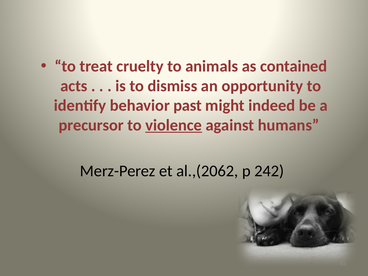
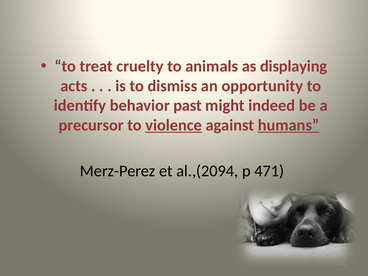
contained: contained -> displaying (294, 66)
humans underline: none -> present (288, 125)
al.,(2062: al.,(2062 -> al.,(2094 (207, 171)
242: 242 -> 471 (269, 171)
